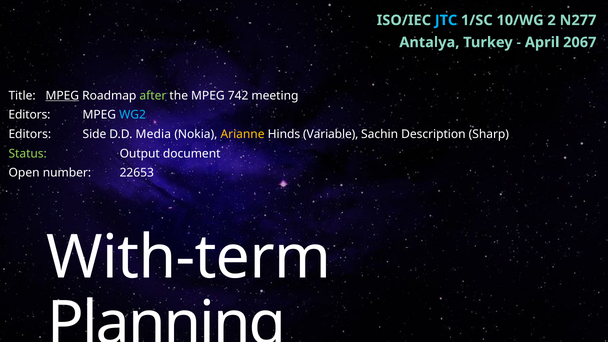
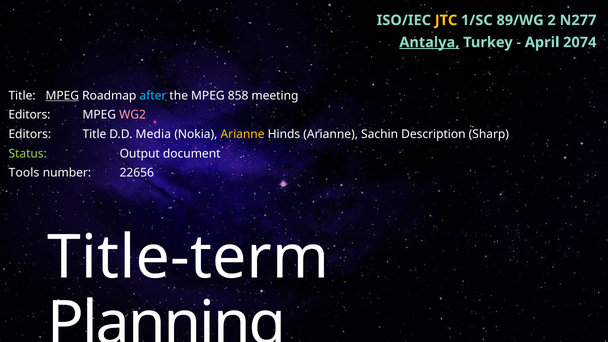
JTC colour: light blue -> yellow (446, 20)
10/WG: 10/WG -> 89/WG (520, 20)
Antalya underline: none -> present (429, 42)
2067: 2067 -> 2074 (580, 42)
after colour: light green -> light blue (153, 96)
742: 742 -> 858 (238, 96)
WG2 colour: light blue -> pink (133, 115)
Editors Side: Side -> Title (94, 134)
Hinds Variable: Variable -> Arianne (331, 134)
Open: Open -> Tools (24, 173)
22653: 22653 -> 22656 (137, 173)
With-term: With-term -> Title-term (188, 258)
